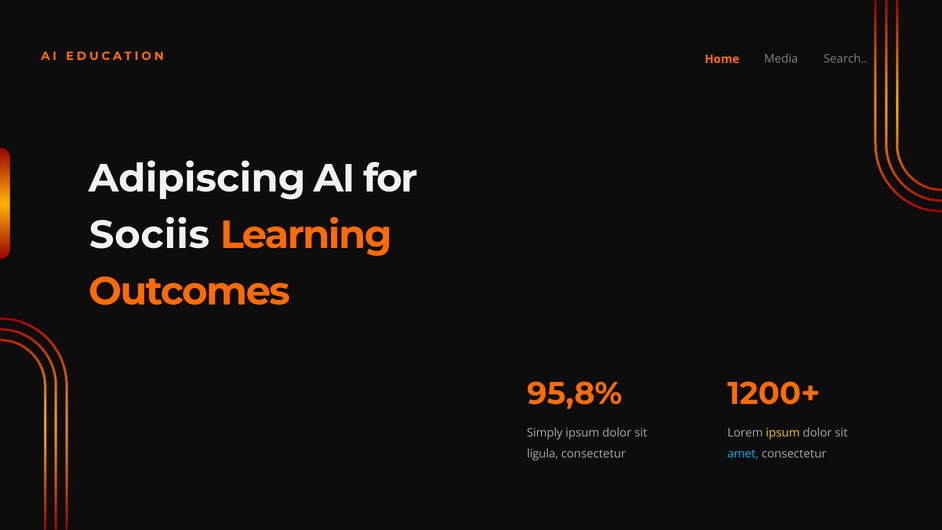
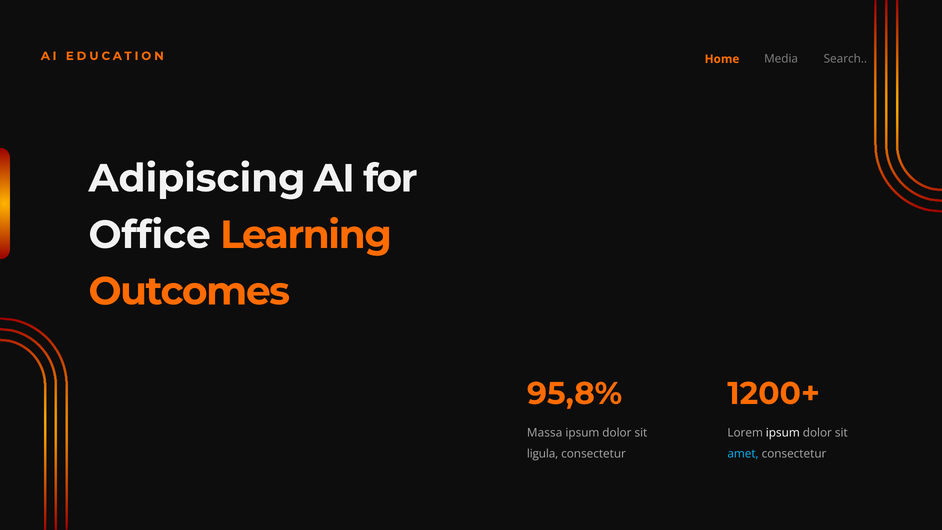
Sociis: Sociis -> Office (150, 235)
Simply: Simply -> Massa (545, 433)
ipsum colour: yellow -> white (783, 433)
